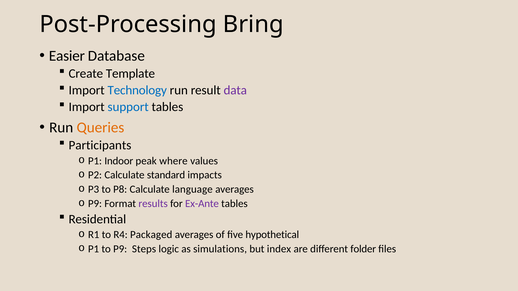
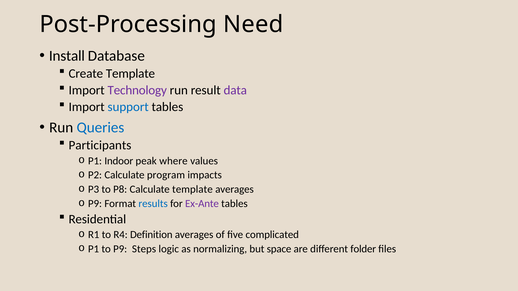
Bring: Bring -> Need (253, 24)
Easier: Easier -> Install (67, 56)
Technology colour: blue -> purple (137, 90)
Queries colour: orange -> blue (100, 128)
standard: standard -> program (166, 175)
Calculate language: language -> template (192, 190)
results colour: purple -> blue (153, 204)
Packaged: Packaged -> Definition (151, 235)
hypothetical: hypothetical -> complicated (272, 235)
simulations: simulations -> normalizing (220, 249)
index: index -> space (279, 249)
